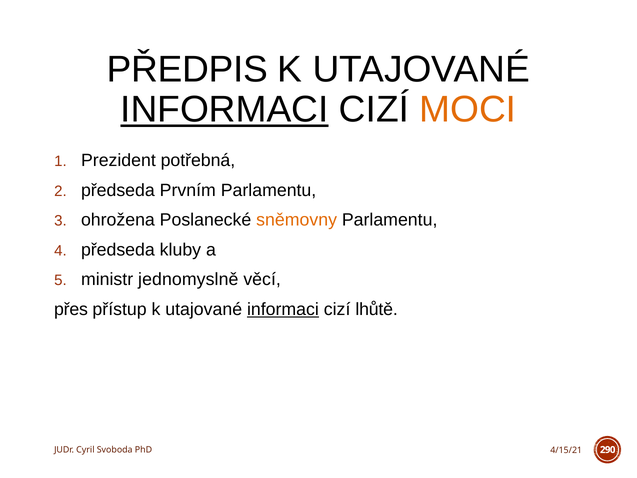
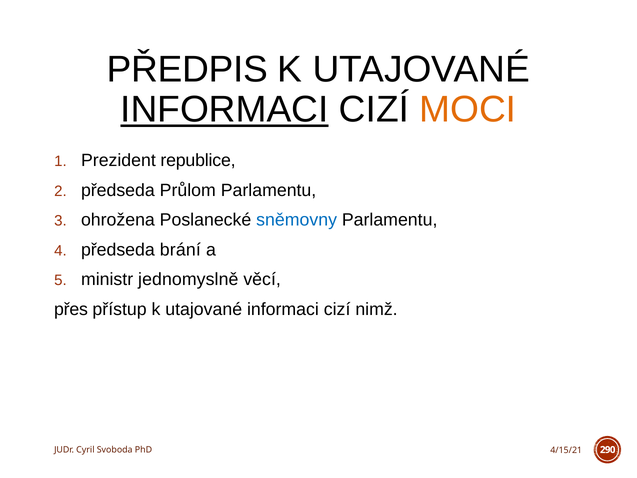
potřebná: potřebná -> republice (198, 160)
Prvním: Prvním -> Průlom (188, 190)
sněmovny colour: orange -> blue (297, 220)
kluby: kluby -> brání (180, 250)
informaci underline: present -> none (283, 309)
lhůtě: lhůtě -> nimž (377, 309)
